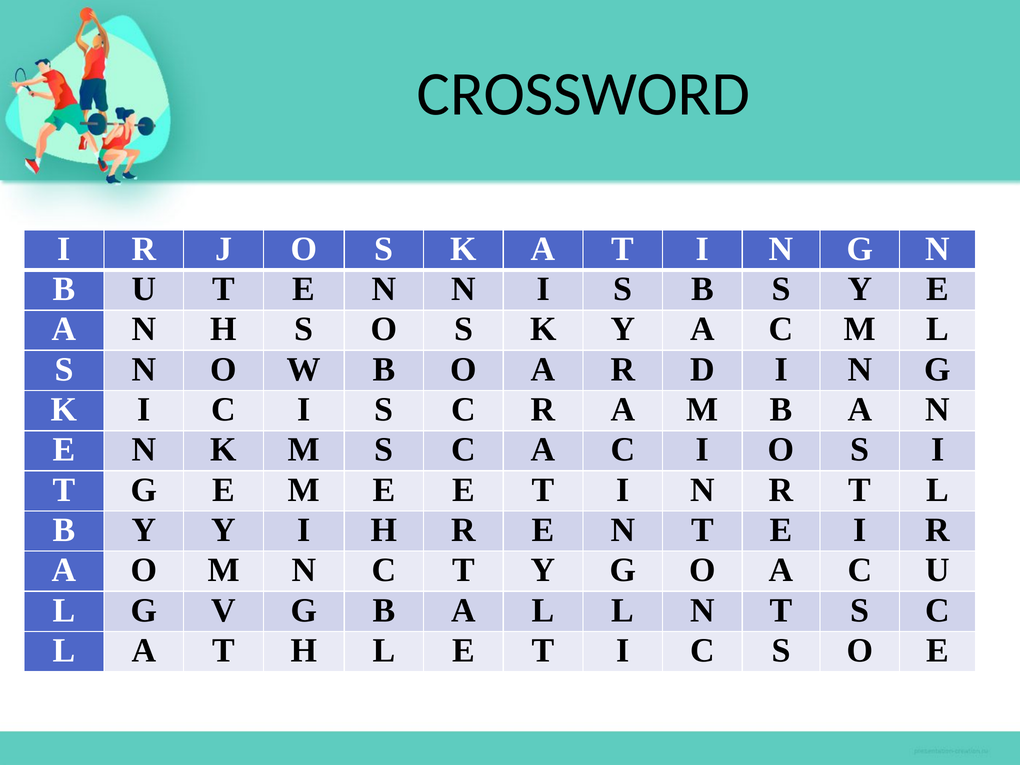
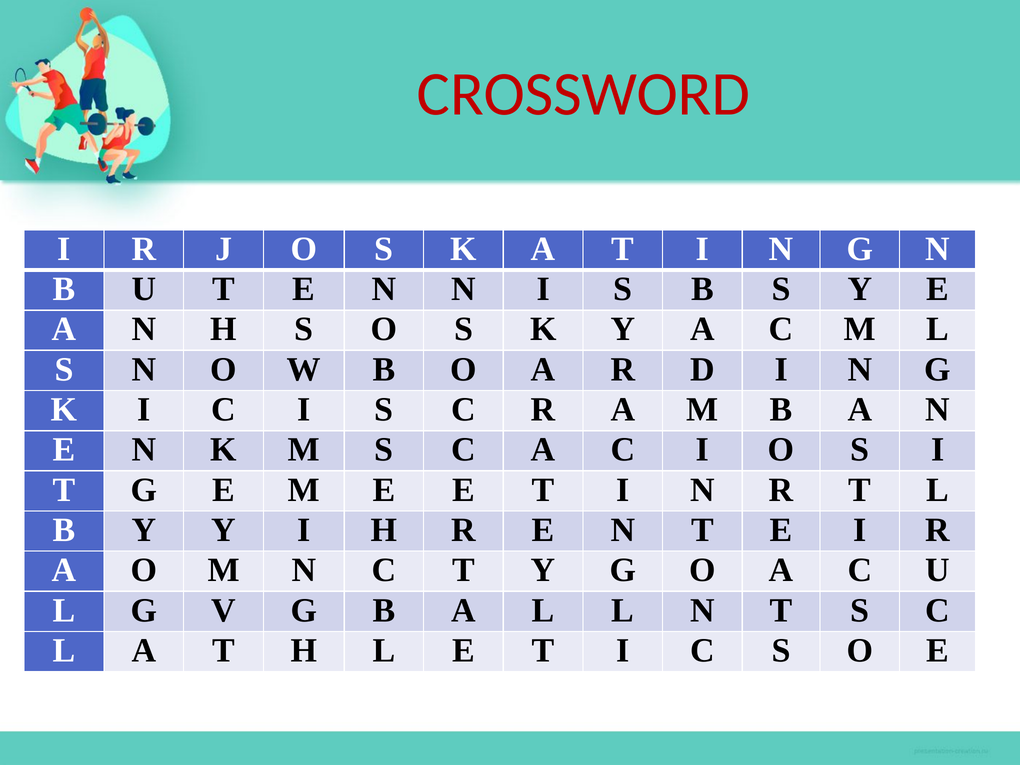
CROSSWORD colour: black -> red (583, 94)
